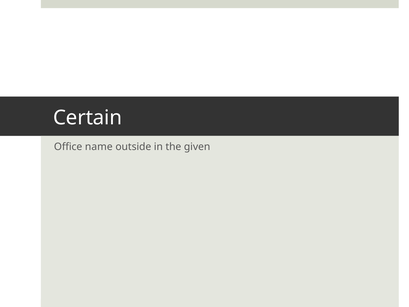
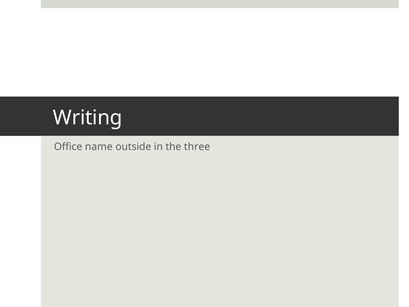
Certain: Certain -> Writing (88, 118)
given: given -> three (197, 147)
